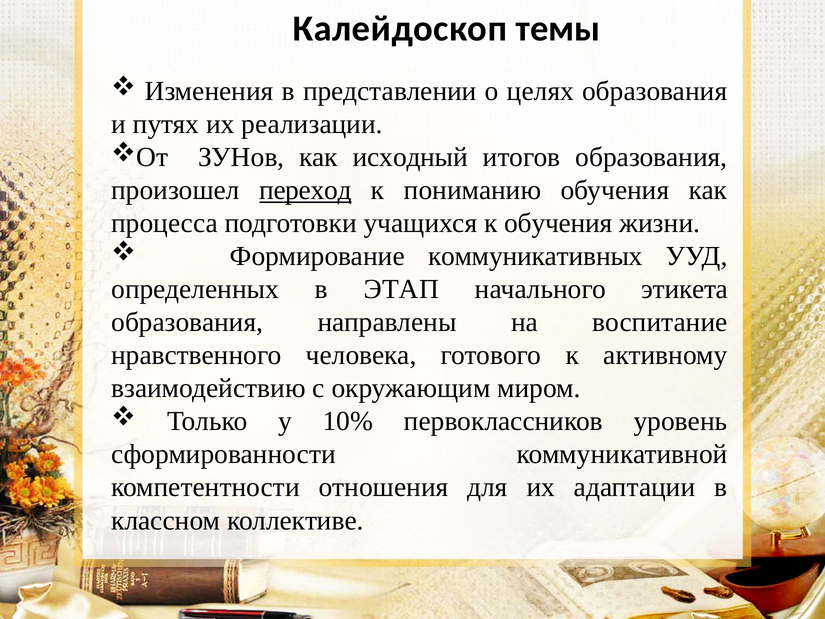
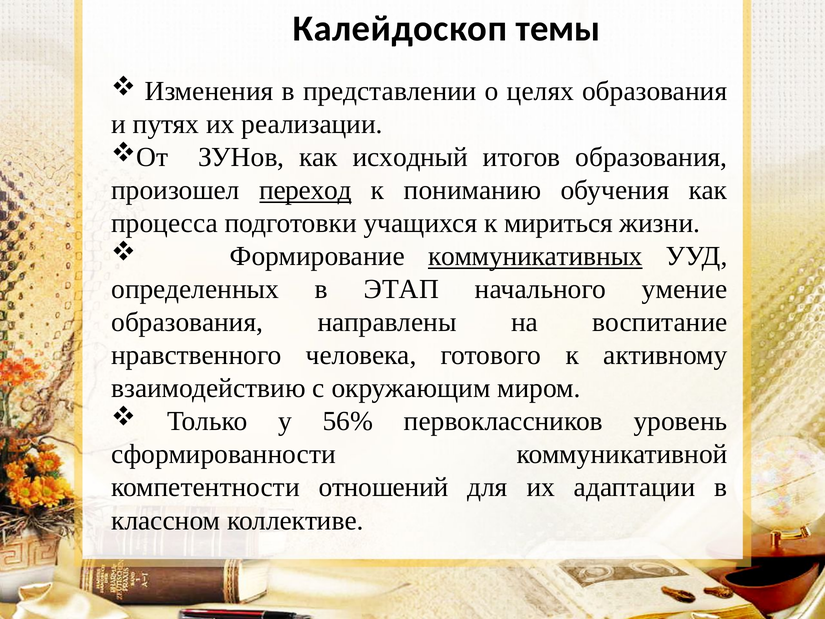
к обучения: обучения -> мириться (558, 223)
коммуникативных underline: none -> present (535, 256)
этикета: этикета -> умение (685, 289)
10%: 10% -> 56% (348, 421)
отношения: отношения -> отношений (384, 487)
